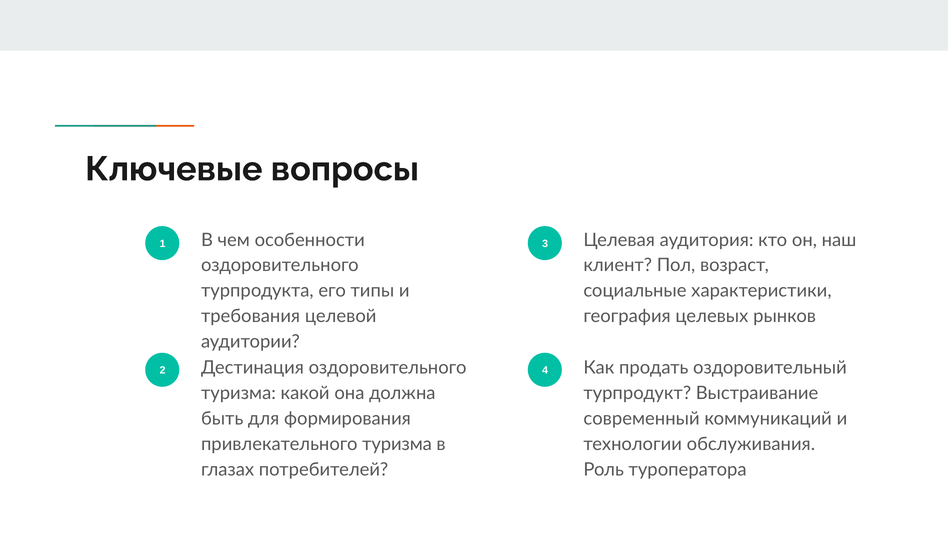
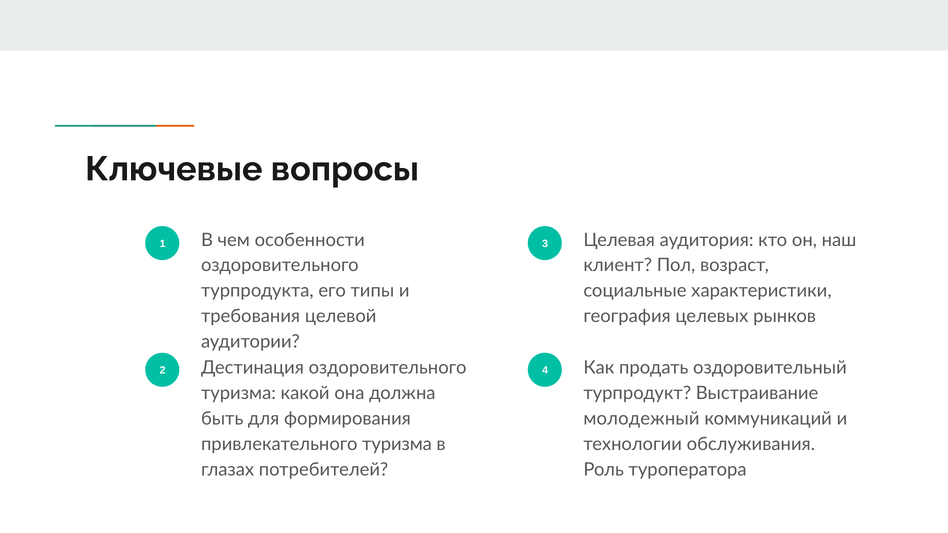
современный: современный -> молодежный (641, 419)
